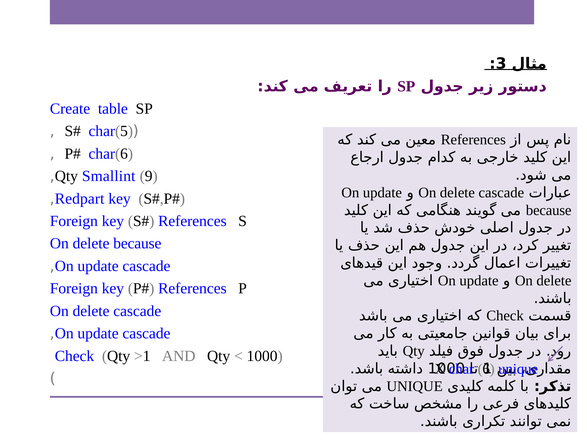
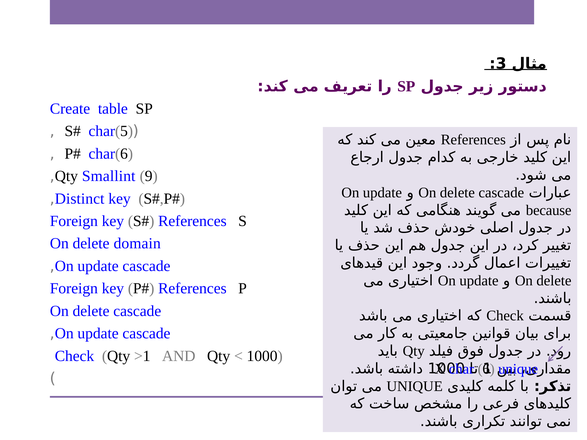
Redpart: Redpart -> Distinct (80, 199)
delete because: because -> domain (137, 244)
